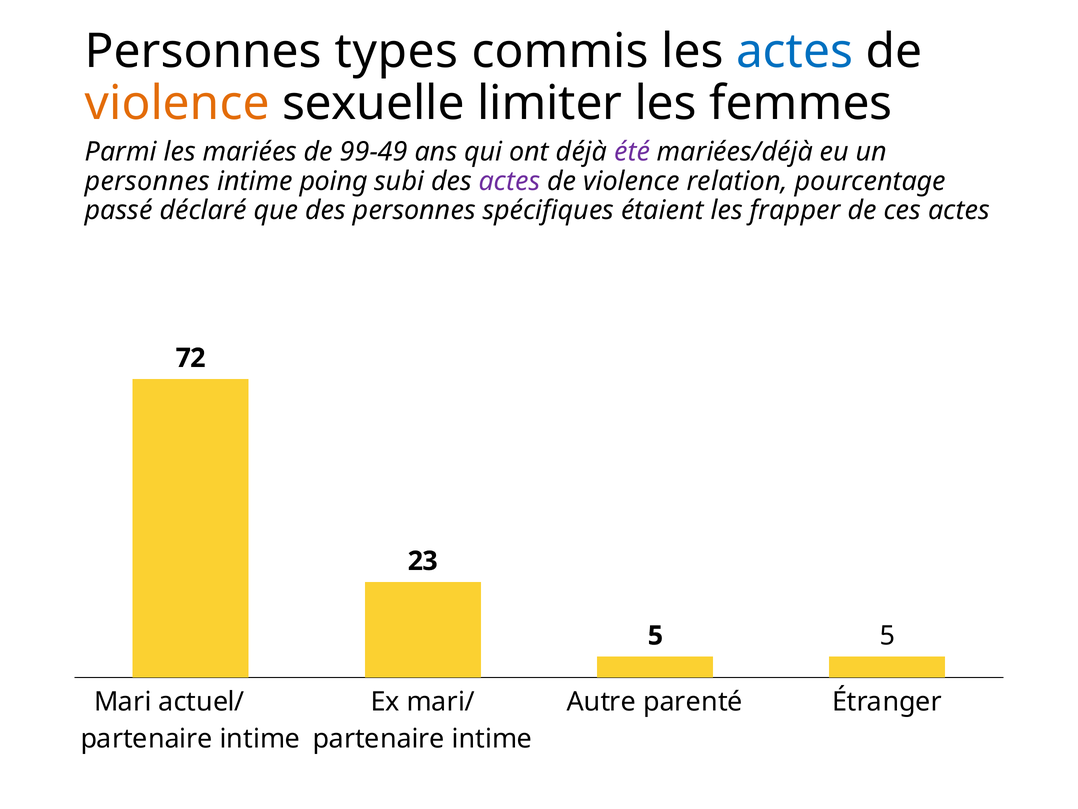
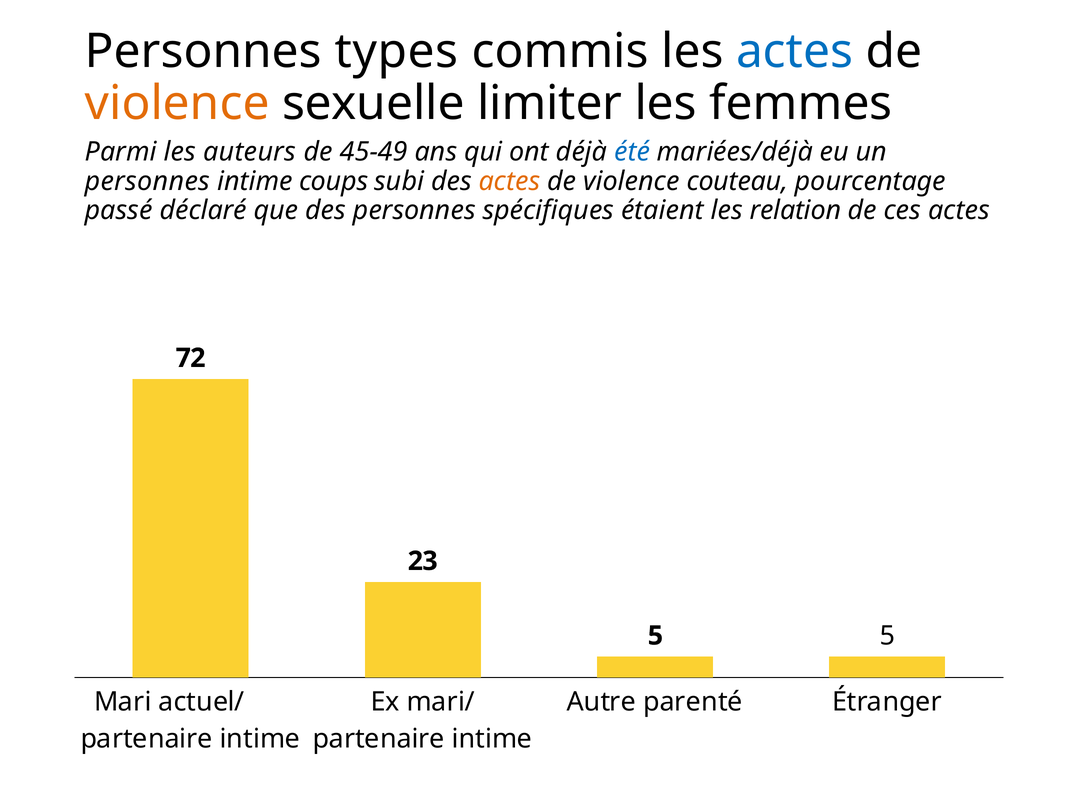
mariées: mariées -> auteurs (250, 152)
99-49: 99-49 -> 45-49 (374, 152)
été colour: purple -> blue (632, 152)
poing: poing -> coups (334, 181)
actes colour: purple -> orange (509, 181)
relation: relation -> couteau (737, 181)
frapper: frapper -> relation (795, 210)
